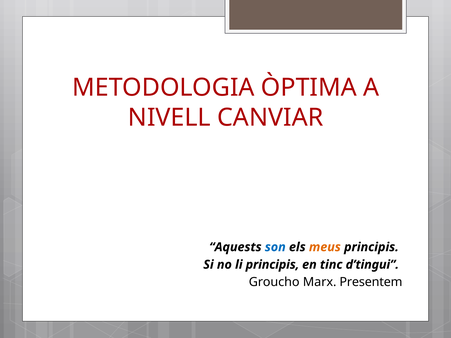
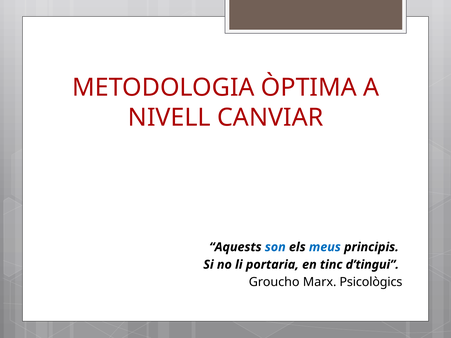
meus colour: orange -> blue (325, 247)
li principis: principis -> portaria (272, 265)
Presentem: Presentem -> Psicològics (371, 282)
